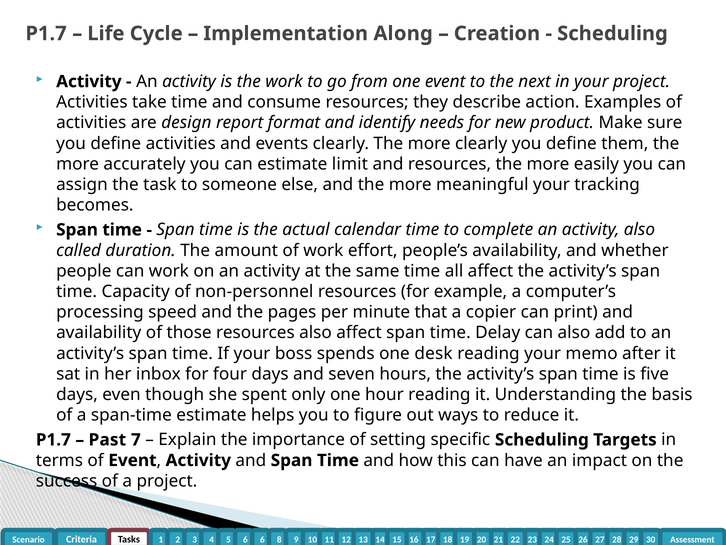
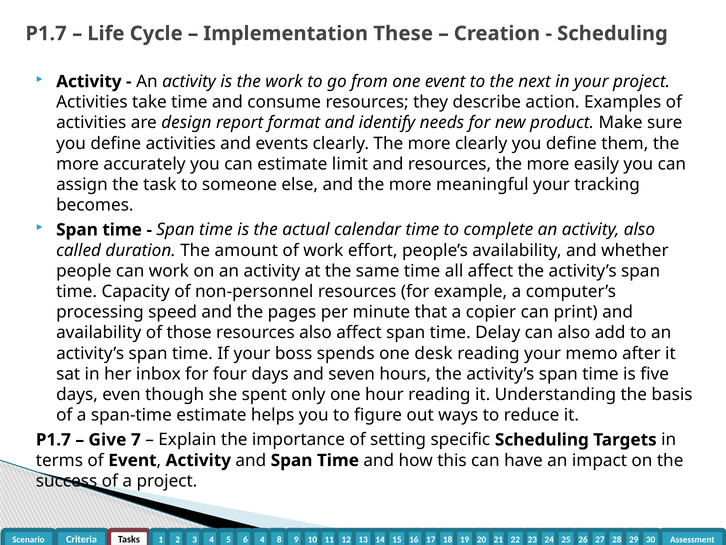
Along: Along -> These (403, 33)
Past: Past -> Give (107, 439)
6: 6 -> 4 (262, 539)
